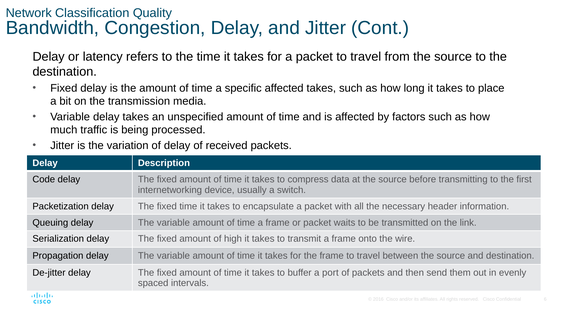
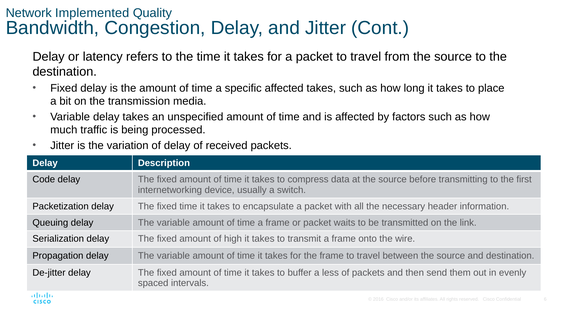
Classification: Classification -> Implemented (92, 13)
port: port -> less (330, 273)
